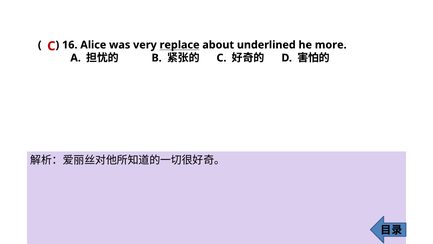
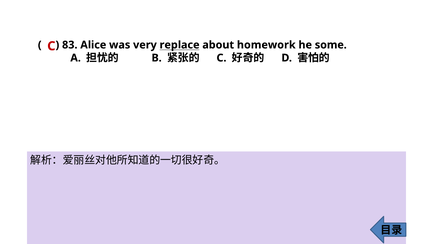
16: 16 -> 83 (70, 45)
underlined: underlined -> homework (266, 45)
more: more -> some (331, 45)
